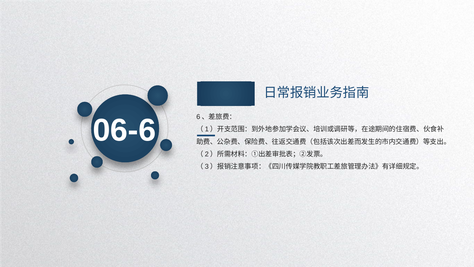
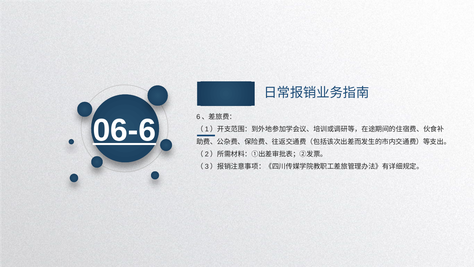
06-6 underline: none -> present (124, 130)
